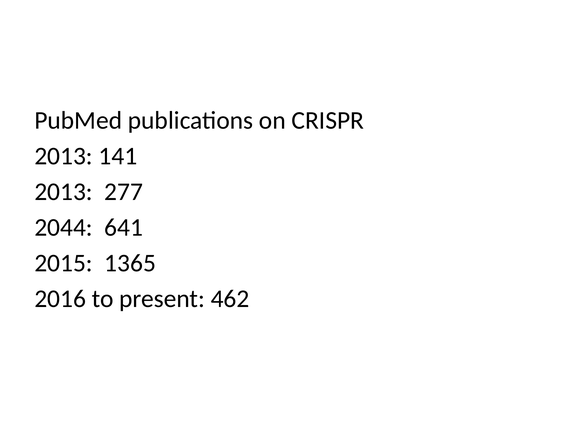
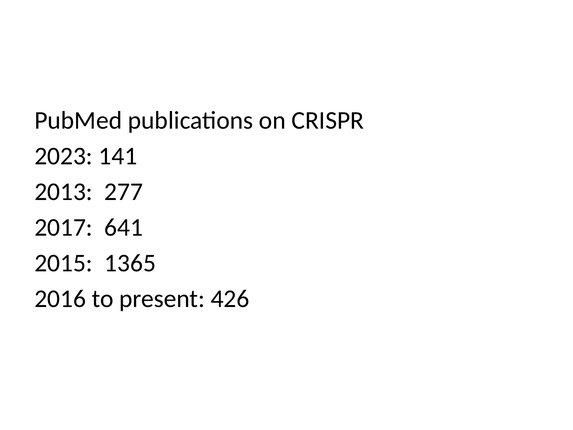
2013: 2013 -> 2023 (64, 156)
2044: 2044 -> 2017 (64, 227)
462: 462 -> 426 (230, 299)
